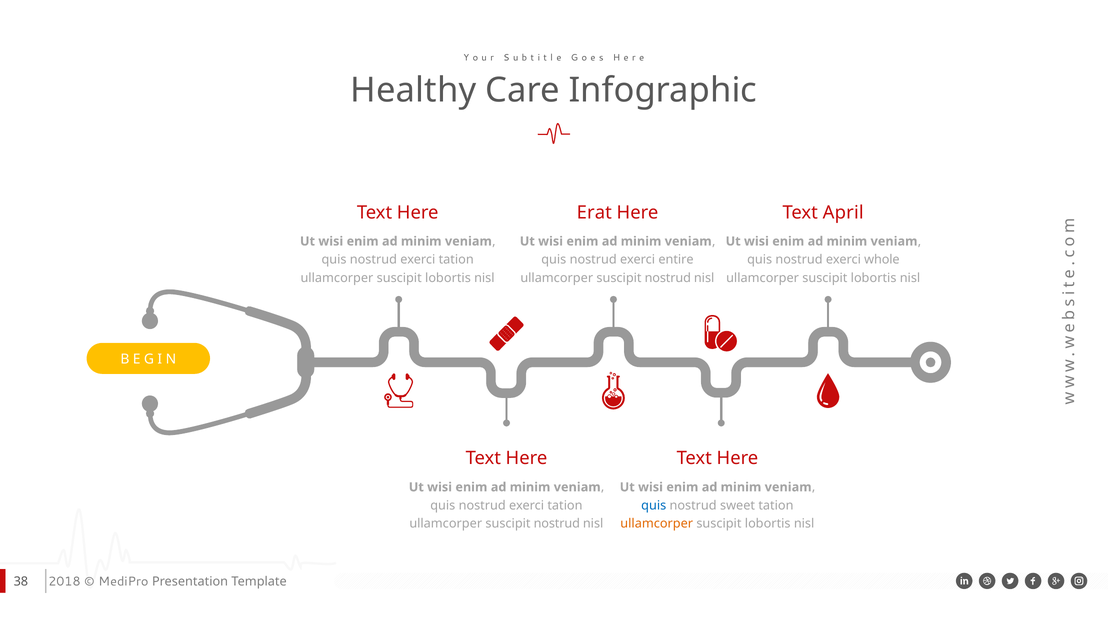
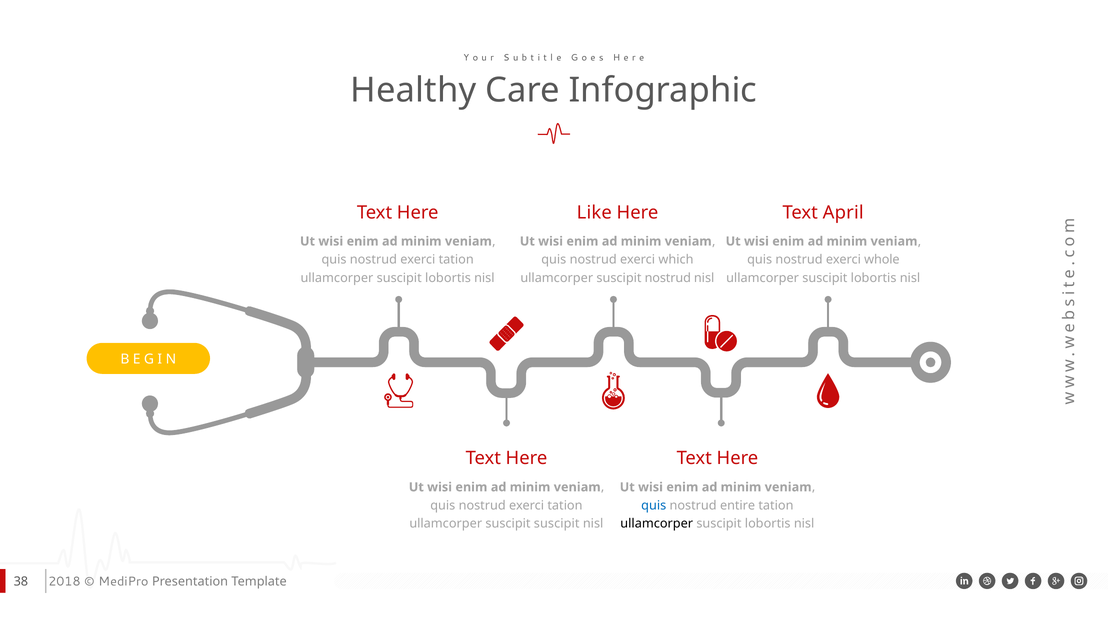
Erat: Erat -> Like (594, 213)
entire: entire -> which (676, 260)
sweet: sweet -> entire (738, 506)
nostrud: nostrud -> suscipit (557, 524)
ullamcorper colour: orange -> black (657, 524)
